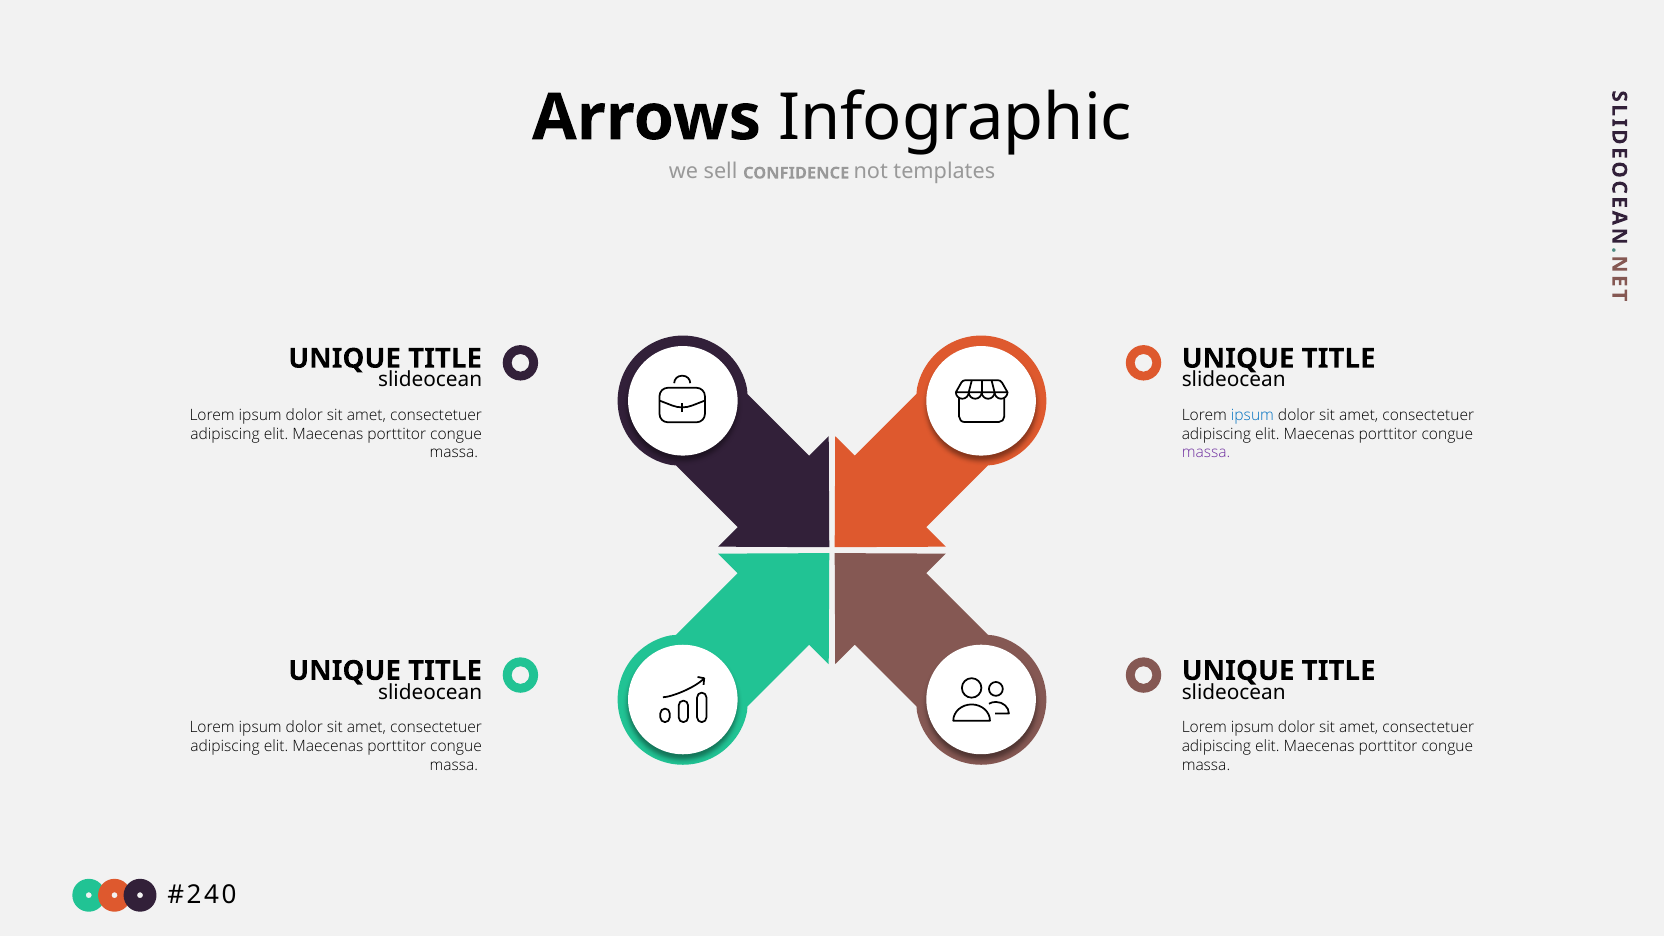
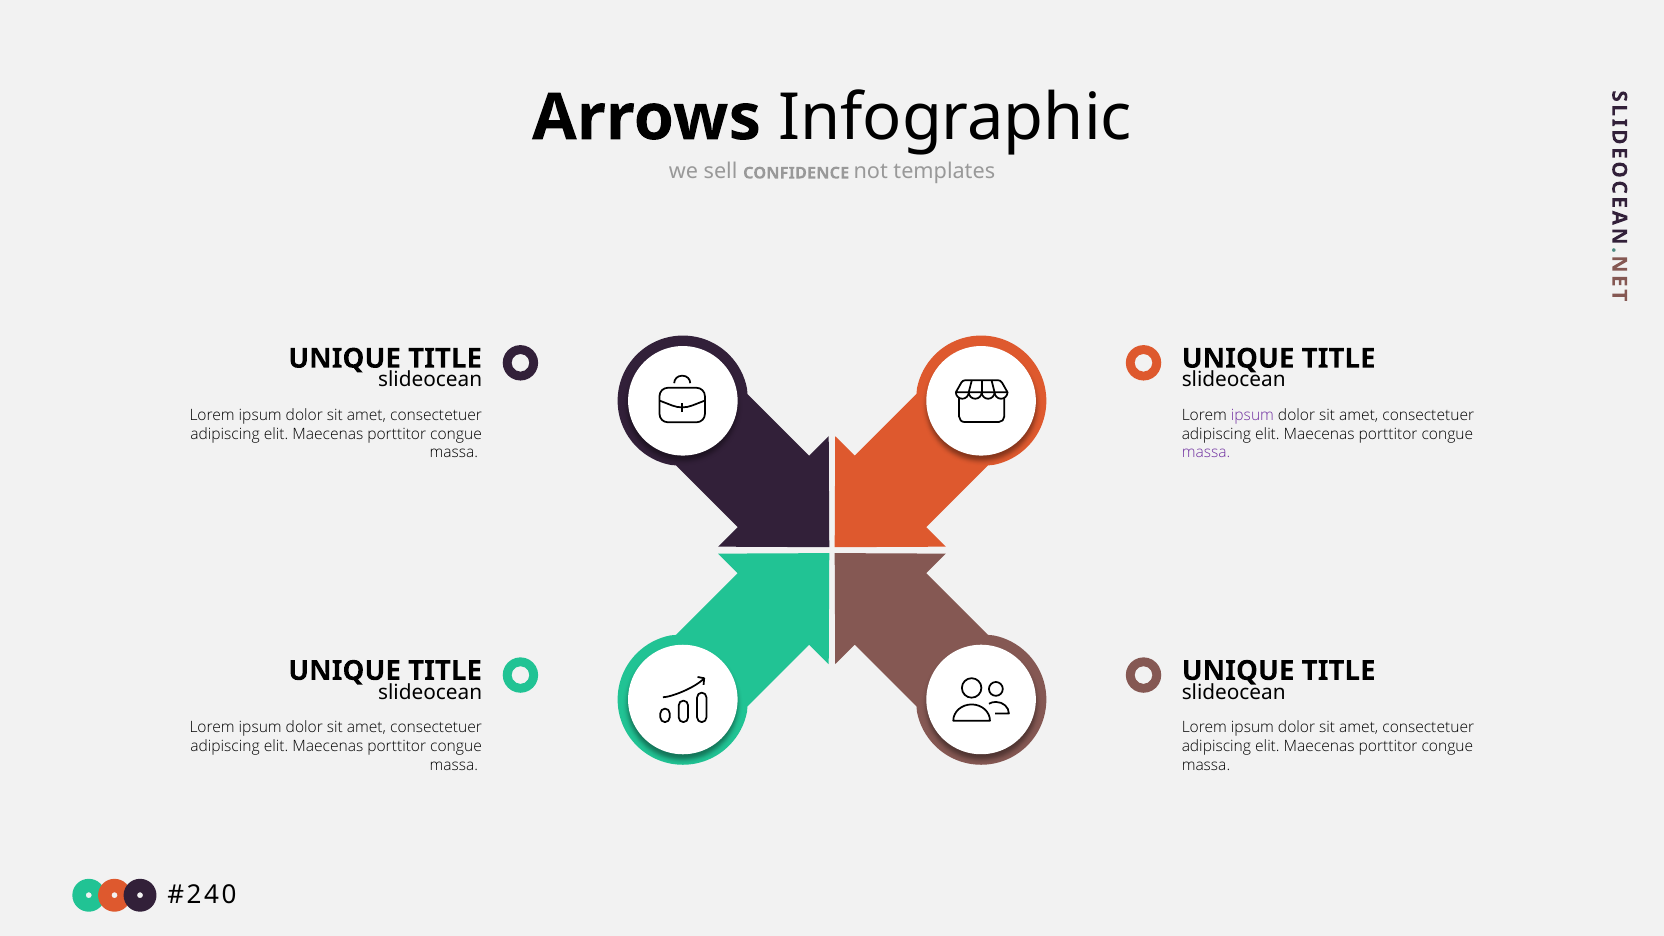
ipsum colour: blue -> purple (1252, 415)
